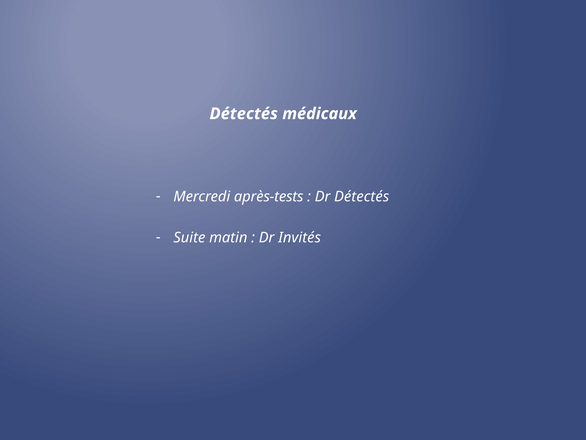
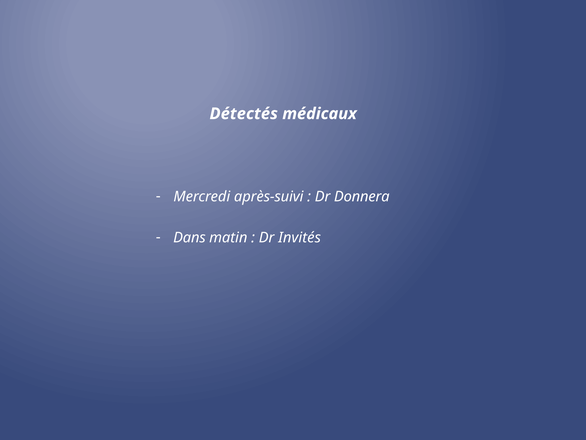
après-tests: après-tests -> après-suivi (269, 197)
Dr Détectés: Détectés -> Donnera (362, 197)
Suite: Suite -> Dans (189, 238)
